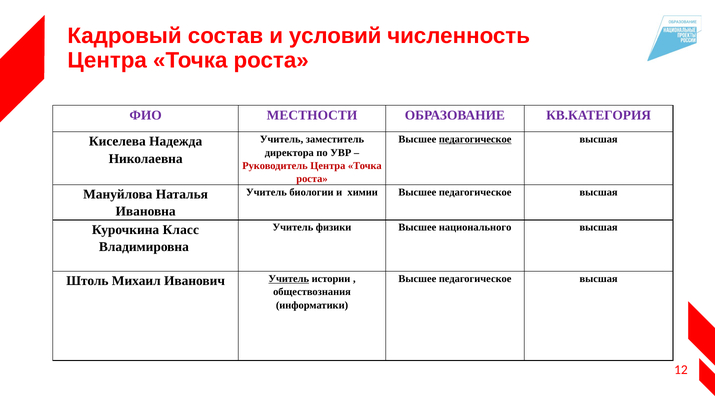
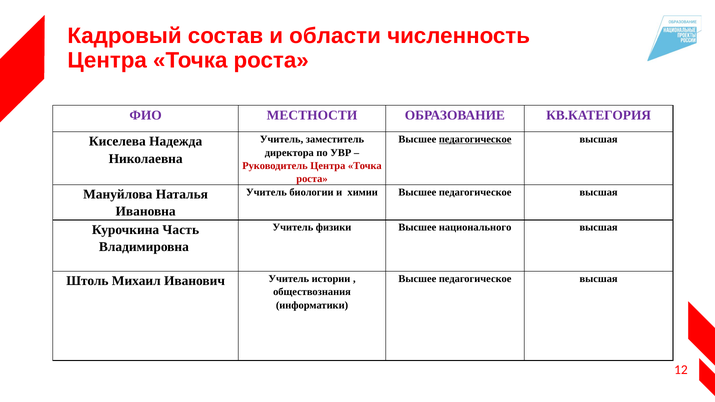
условий: условий -> области (335, 36)
Класс: Класс -> Часть (181, 230)
Учитель underline: present -> none (289, 279)
